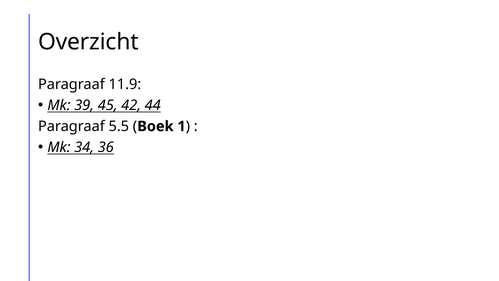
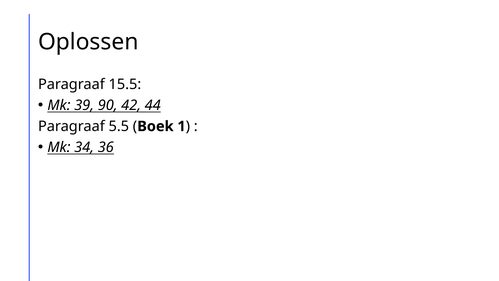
Overzicht: Overzicht -> Oplossen (88, 42)
11.9: 11.9 -> 15.5 (125, 84)
45: 45 -> 90 (108, 105)
